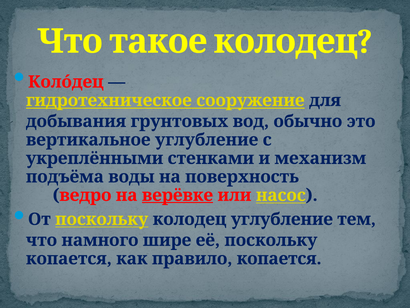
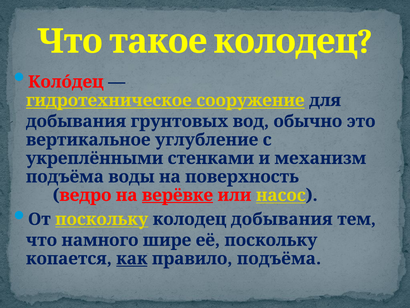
колодец углубление: углубление -> добывания (282, 219)
как underline: none -> present (132, 258)
правило копается: копается -> подъёма (279, 258)
